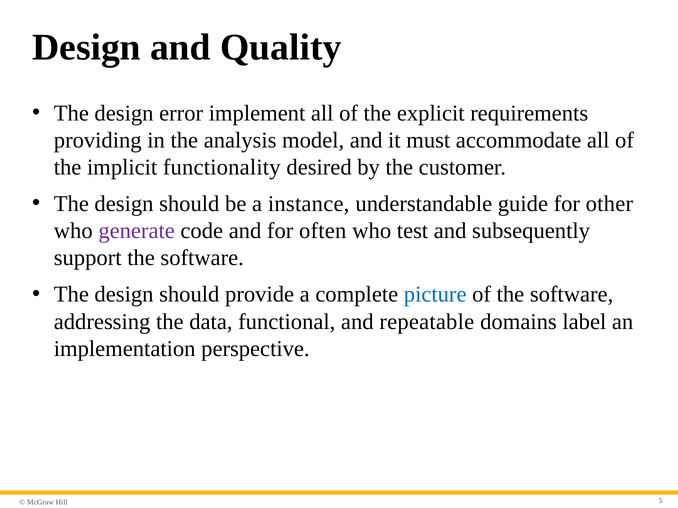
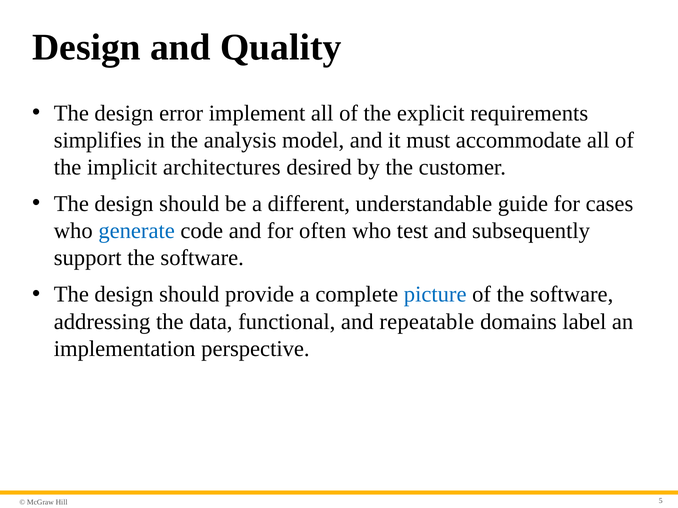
providing: providing -> simplifies (98, 140)
functionality: functionality -> architectures (222, 167)
instance: instance -> different (309, 204)
other: other -> cases (609, 204)
generate colour: purple -> blue (137, 231)
